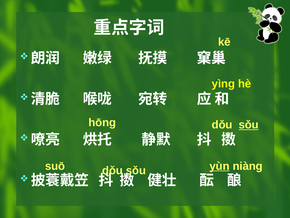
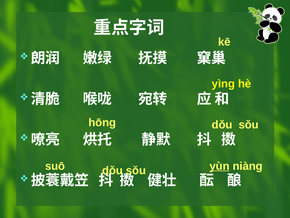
sǒu underline: present -> none (249, 125)
